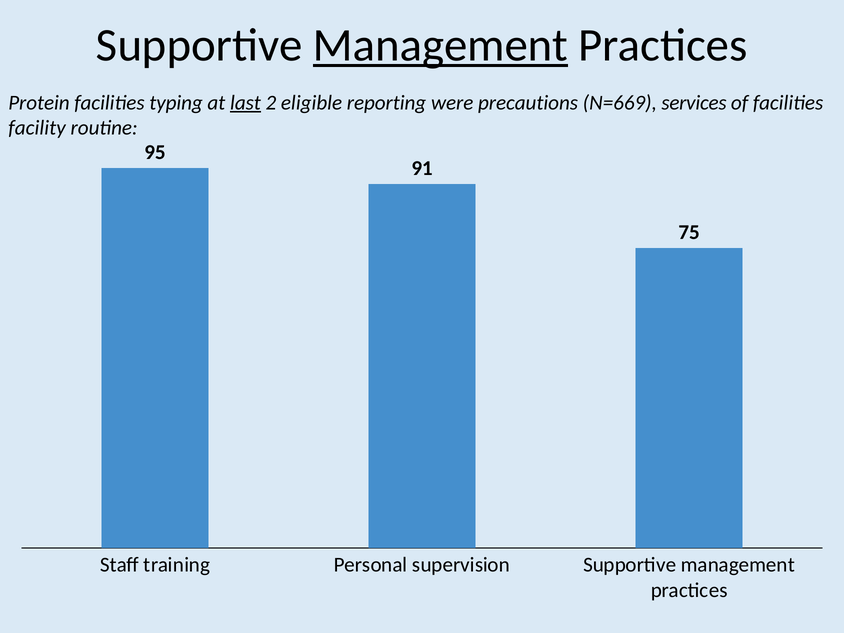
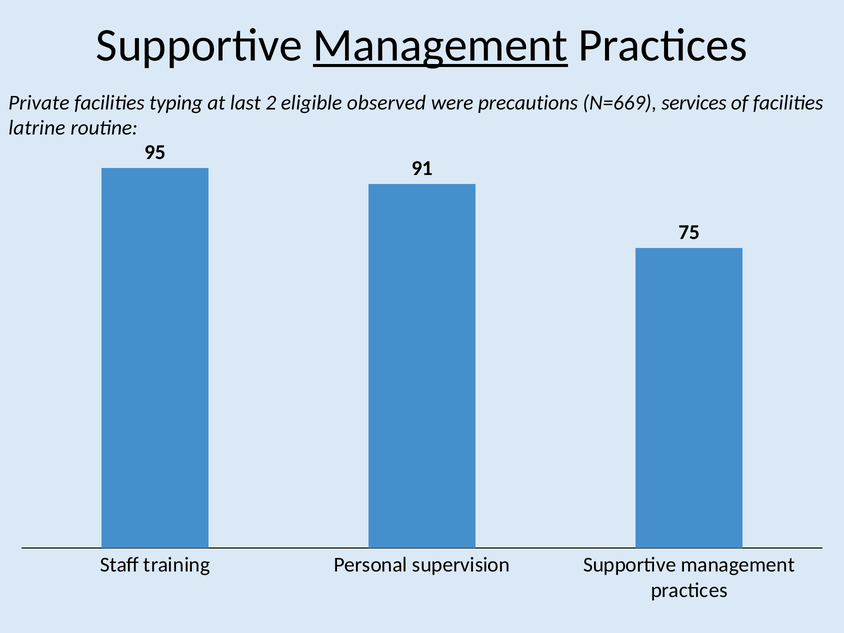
Protein: Protein -> Private (39, 103)
last underline: present -> none (245, 103)
reporting: reporting -> observed (386, 103)
facility: facility -> latrine (37, 128)
